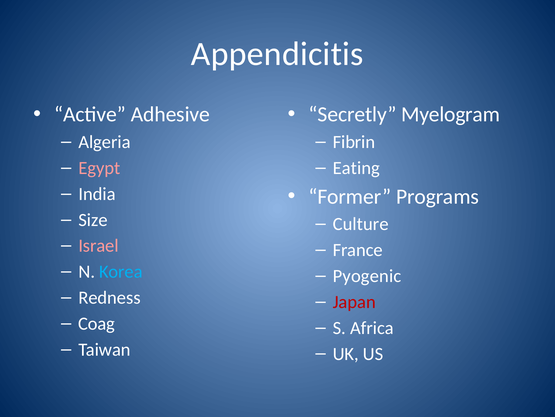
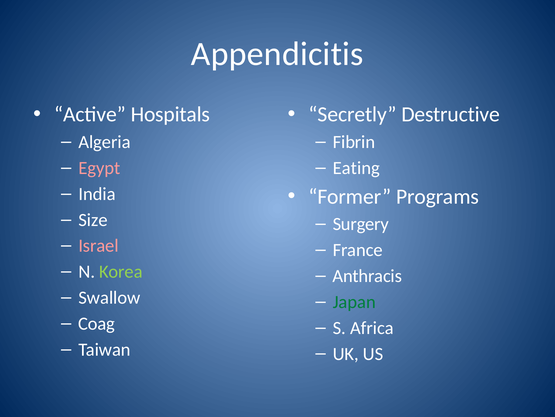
Adhesive: Adhesive -> Hospitals (170, 114)
Myelogram: Myelogram -> Destructive (451, 114)
Culture: Culture -> Surgery (361, 224)
Korea colour: light blue -> light green (121, 271)
Pyogenic: Pyogenic -> Anthracis (367, 276)
Redness: Redness -> Swallow (109, 297)
Japan colour: red -> green (354, 301)
